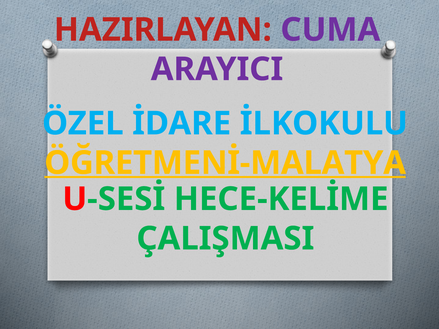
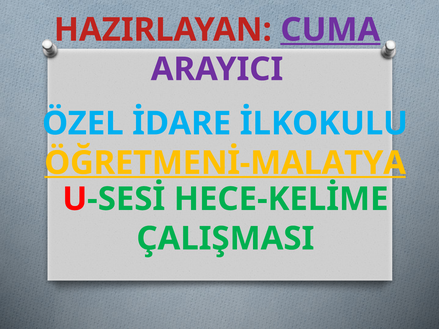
CUMA underline: none -> present (330, 30)
